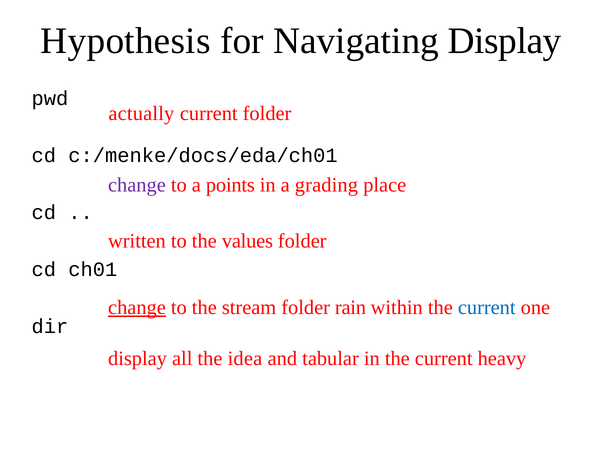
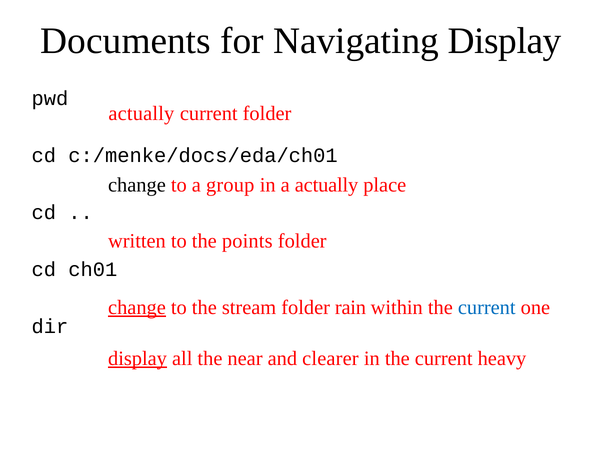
Hypothesis: Hypothesis -> Documents (126, 41)
change colour: purple -> black (137, 185)
points: points -> group (230, 185)
a grading: grading -> actually (327, 185)
values: values -> points (247, 241)
display underline: none -> present (138, 358)
idea: idea -> near (245, 358)
tabular: tabular -> clearer (330, 358)
